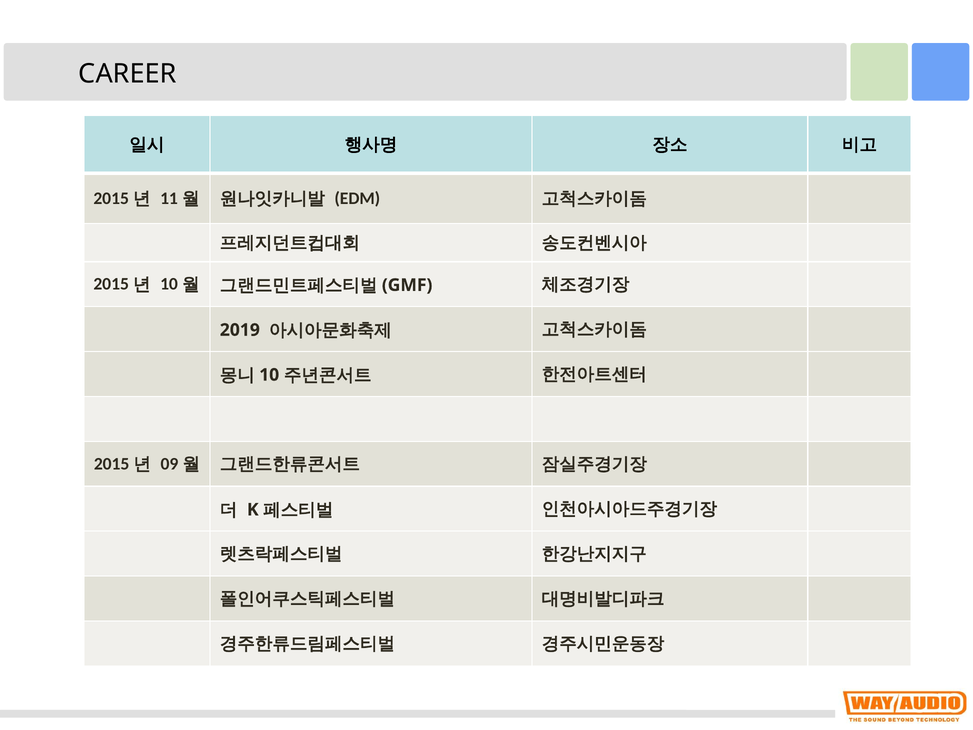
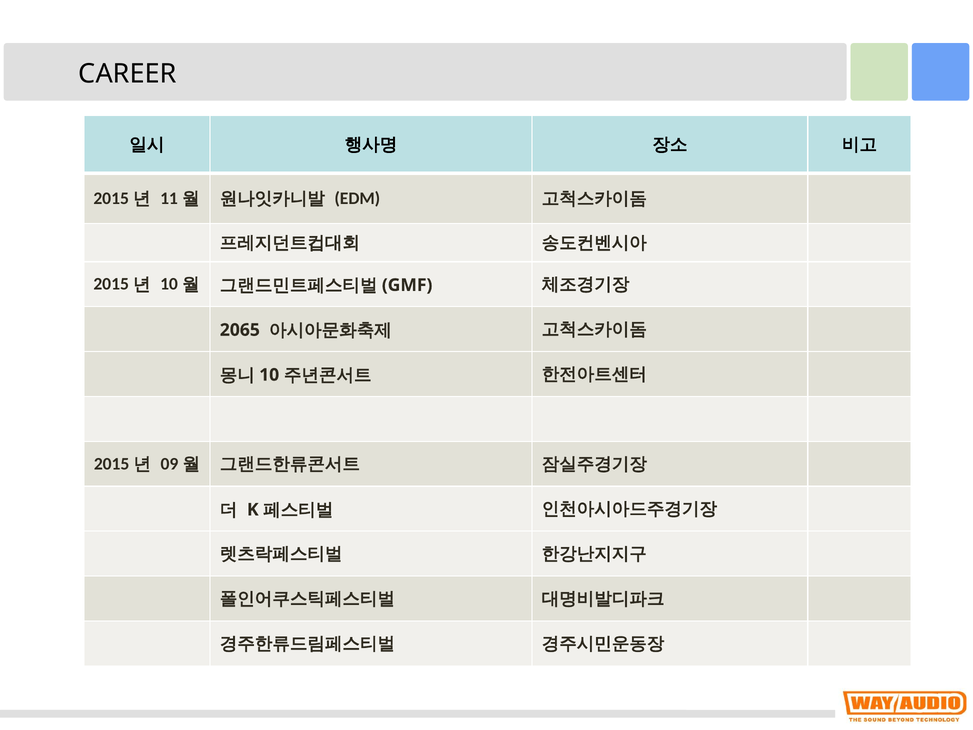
2019: 2019 -> 2065 (240, 330)
